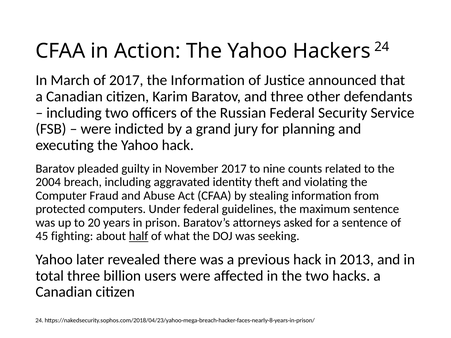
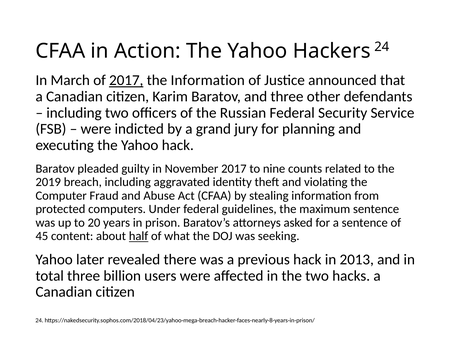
2017 underline: none -> present (126, 80)
2004: 2004 -> 2019 (48, 182)
fighting: fighting -> content (72, 236)
